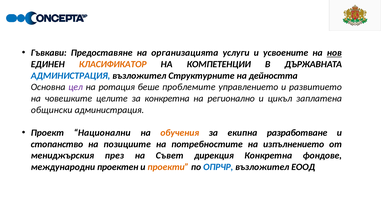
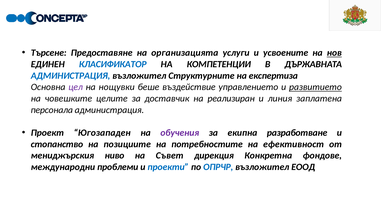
Гъвкави: Гъвкави -> Търсене (49, 53)
КЛАСИФИКАТОР colour: orange -> blue (113, 64)
дейността: дейността -> експертиза (273, 76)
ротация: ротация -> нощувки (117, 87)
проблемите: проблемите -> въздействие (189, 87)
развитието underline: none -> present (315, 87)
за конкретна: конкретна -> доставчик (167, 99)
регионално: регионално -> реализиран (231, 99)
цикъл: цикъл -> линия (280, 99)
общински: общински -> персонала (52, 110)
Национални: Национални -> Югозападен (102, 133)
обучения colour: orange -> purple (180, 133)
изпълнението: изпълнението -> ефективност (294, 144)
през: през -> ниво (115, 156)
проектен: проектен -> проблеми (118, 167)
проекти colour: orange -> blue (168, 167)
